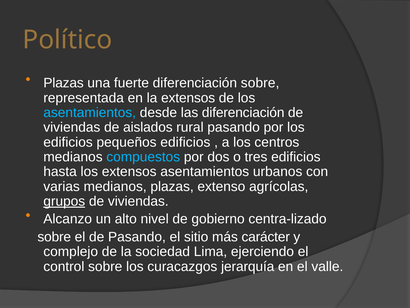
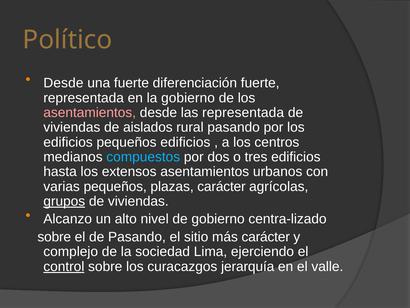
Plazas: Plazas -> Desde (63, 83)
diferenciación sobre: sobre -> fuerte (260, 83)
la extensos: extensos -> gobierno (188, 98)
asentamientos colour: light blue -> pink (90, 112)
las diferenciación: diferenciación -> representada (243, 112)
varias medianos: medianos -> pequeños (115, 186)
plazas extenso: extenso -> carácter (221, 186)
control underline: none -> present (64, 266)
